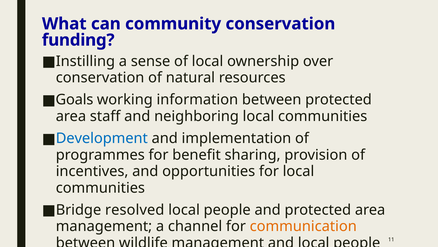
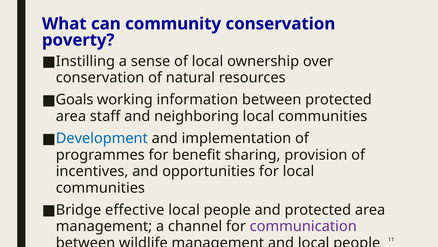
funding: funding -> poverty (78, 40)
resolved: resolved -> effective (135, 209)
communication colour: orange -> purple (303, 226)
